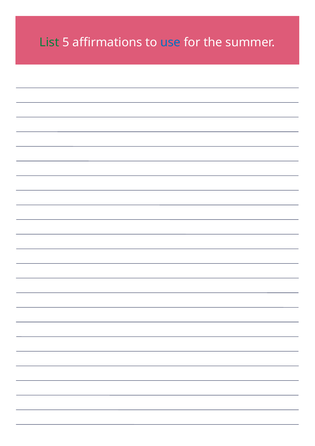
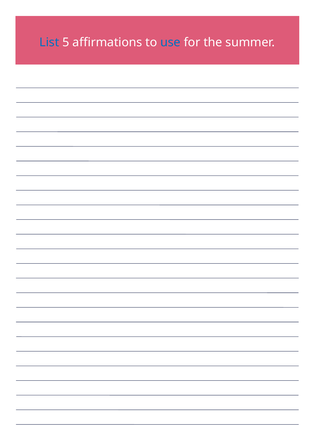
List colour: green -> blue (49, 42)
